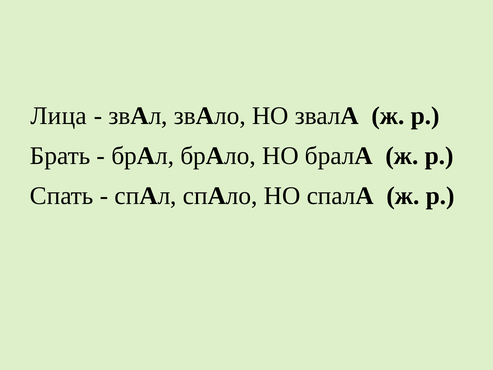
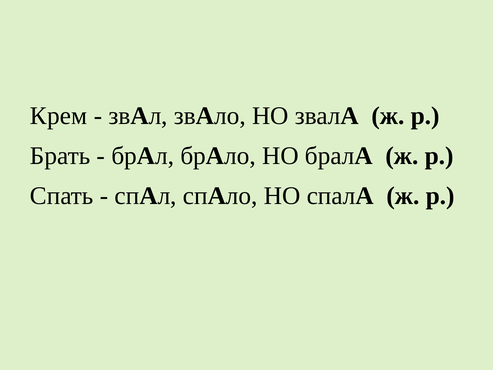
Лица: Лица -> Крем (59, 116)
